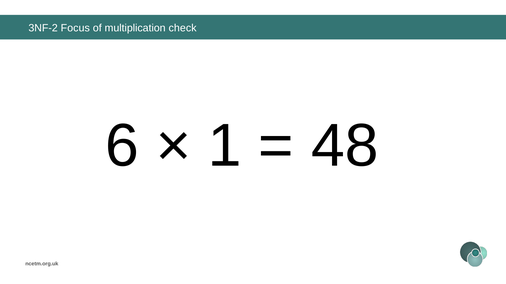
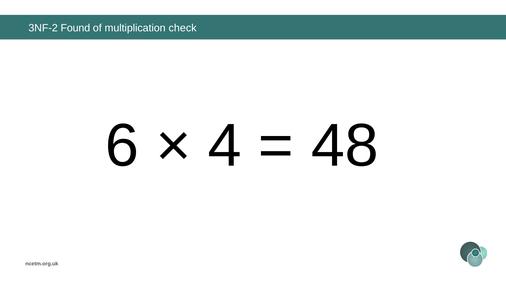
Focus: Focus -> Found (75, 28)
1: 1 -> 4 (225, 146)
